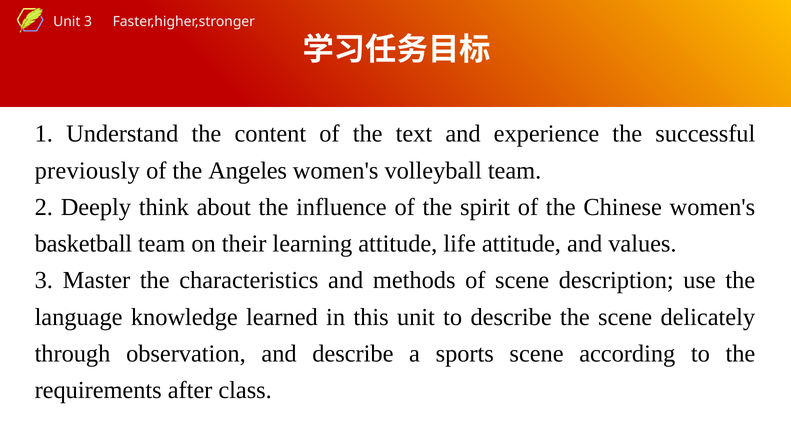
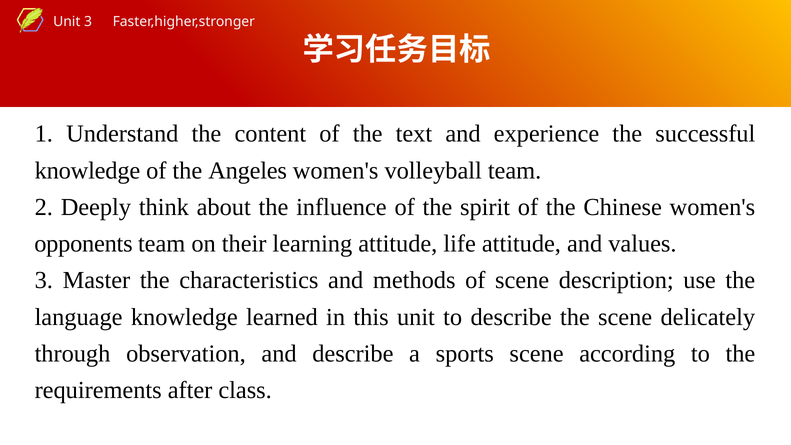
previously: previously -> knowledge (87, 170)
basketball: basketball -> opponents (83, 244)
